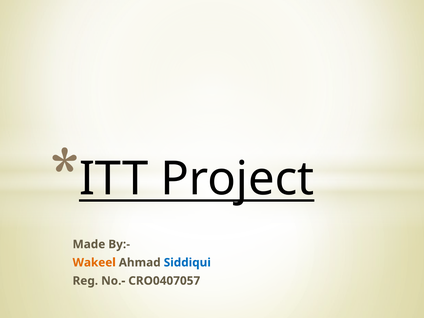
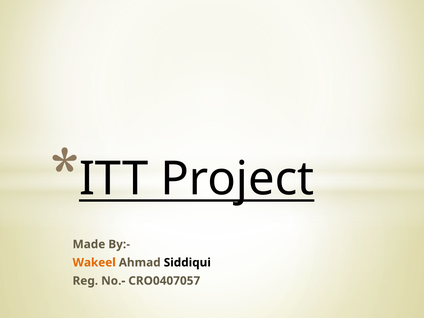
Siddiqui colour: blue -> black (187, 263)
